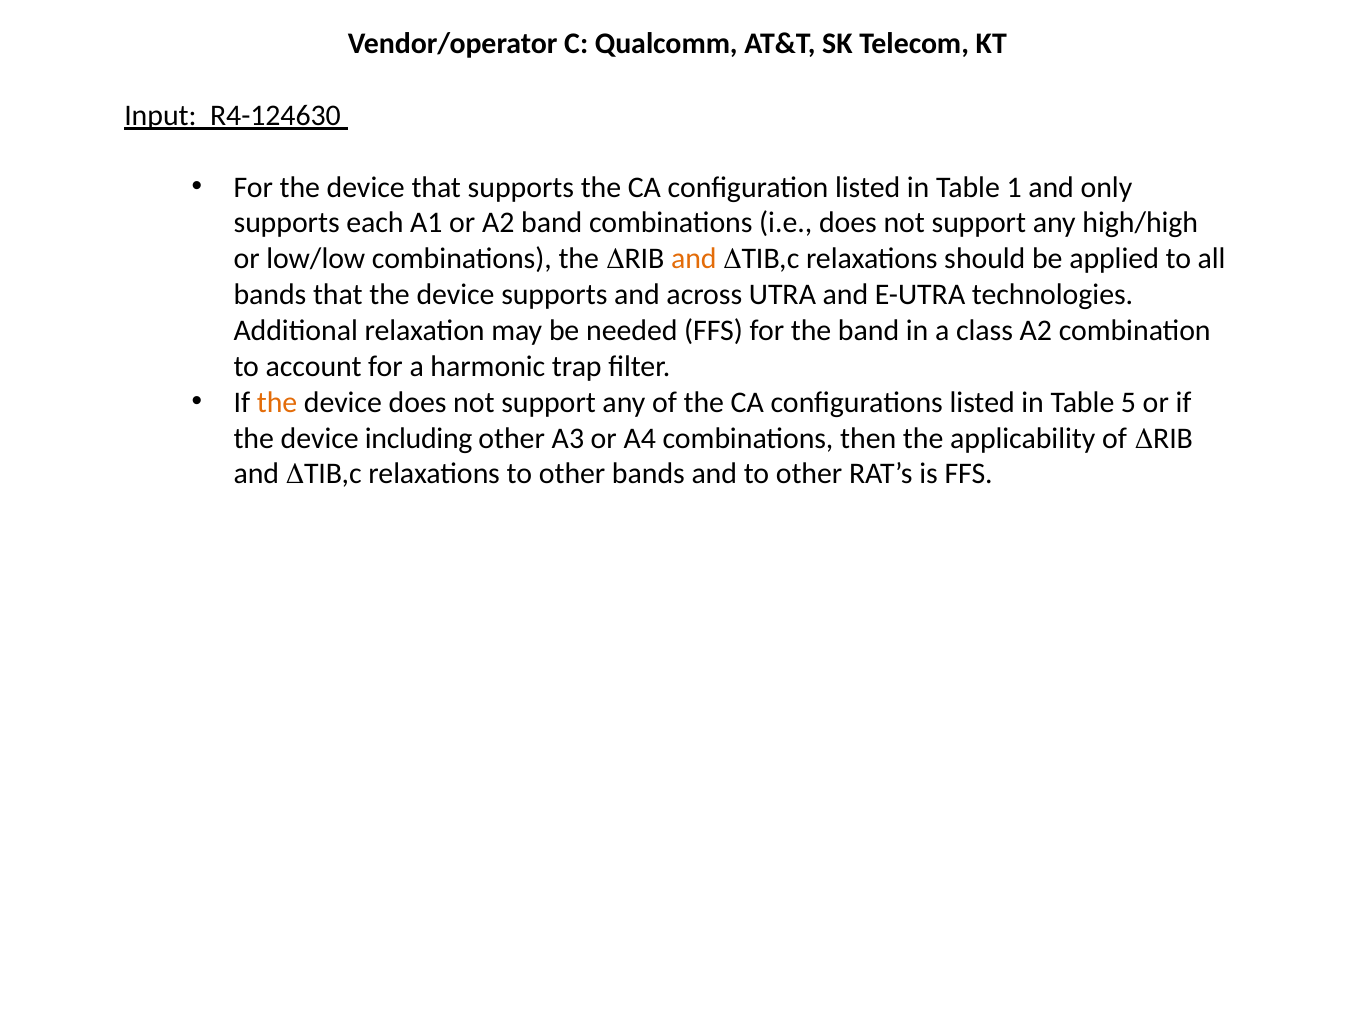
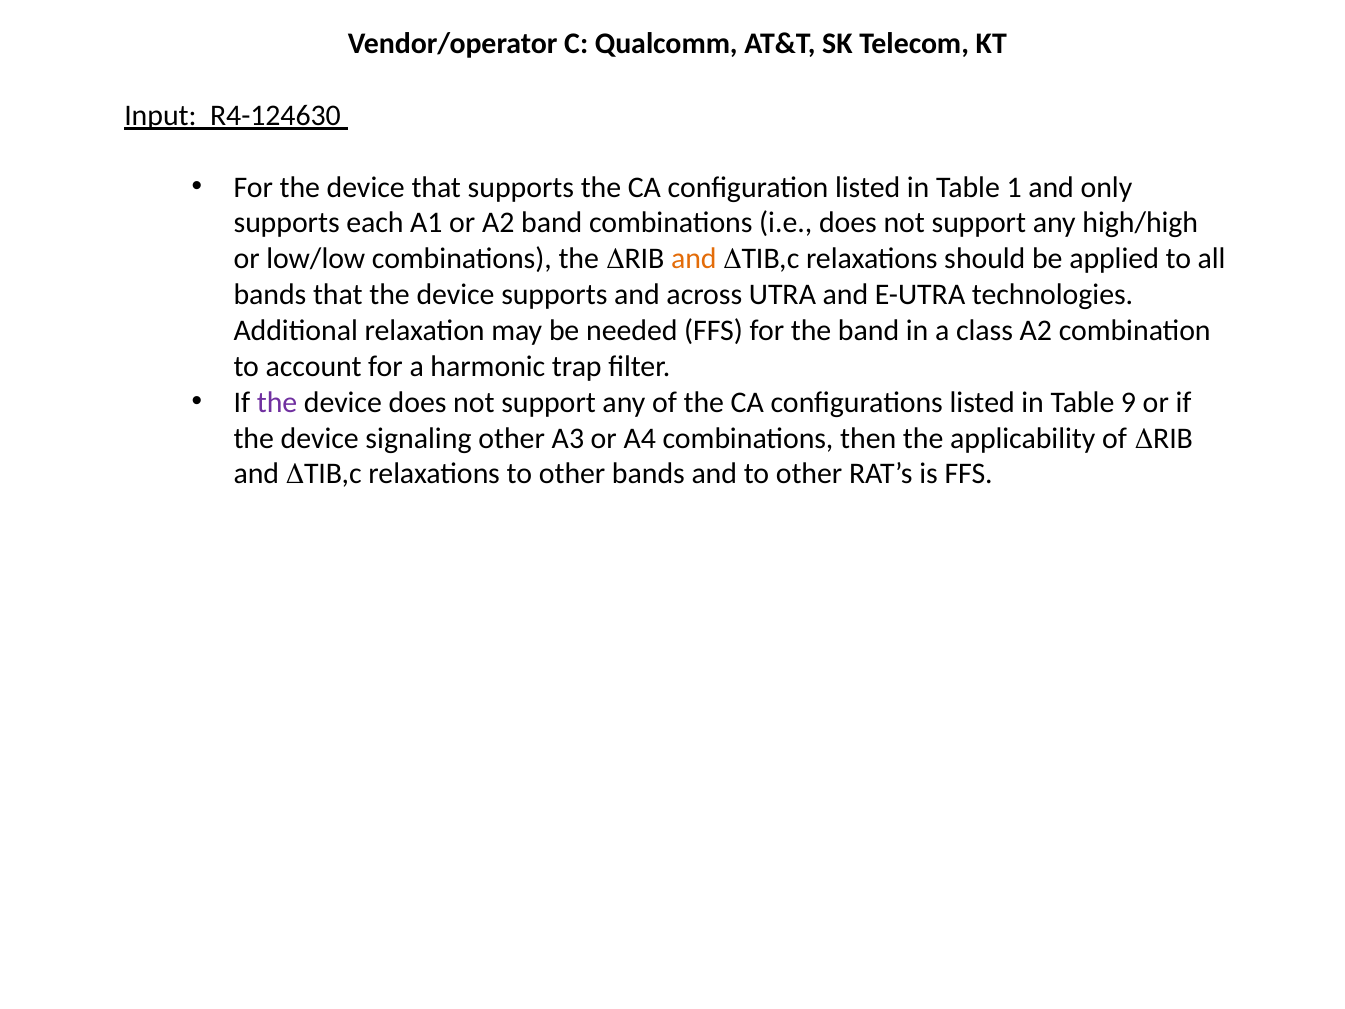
the colour: orange -> purple (277, 402)
5: 5 -> 9 (1129, 402)
including: including -> signaling (419, 438)
